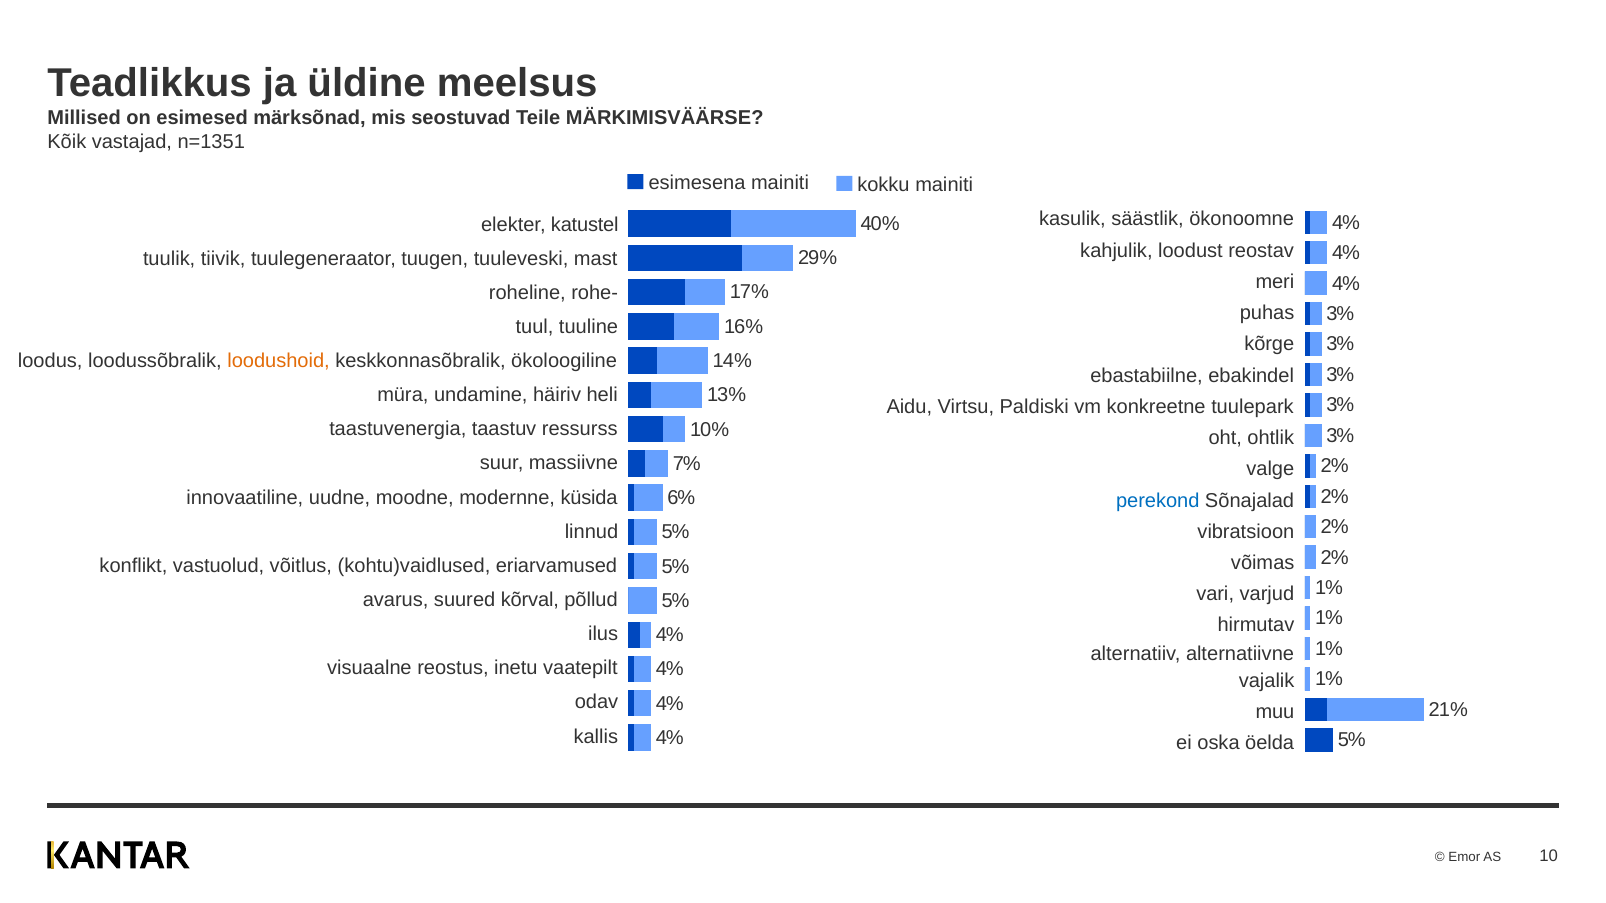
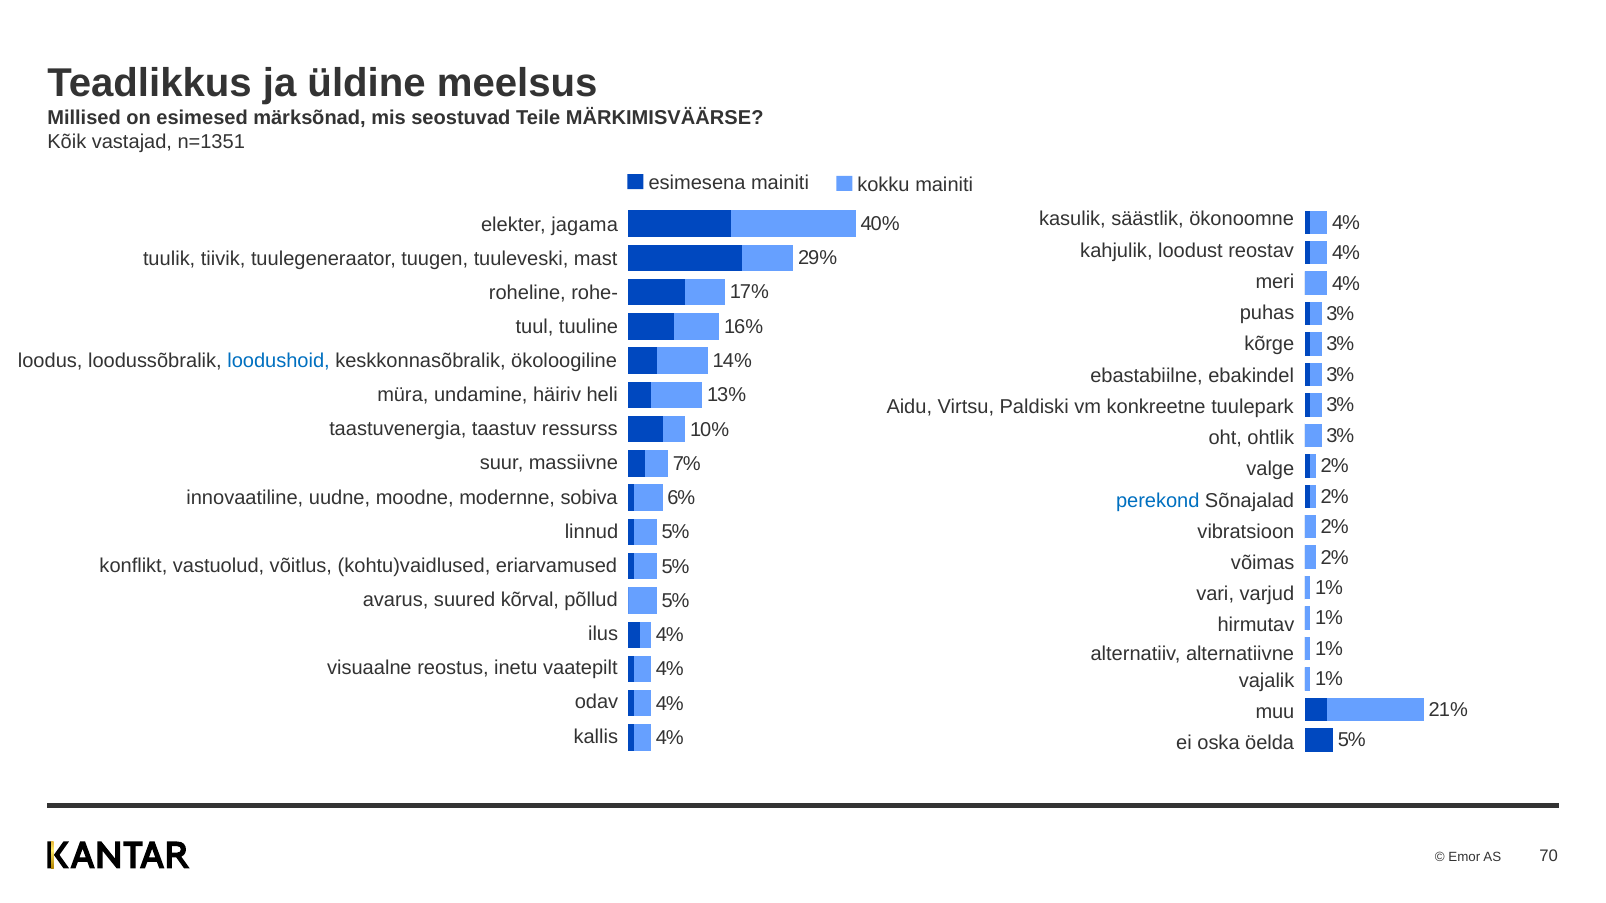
katustel: katustel -> jagama (585, 225)
loodushoid colour: orange -> blue (279, 361)
küsida: küsida -> sobiva (589, 498)
10: 10 -> 70 (1549, 856)
